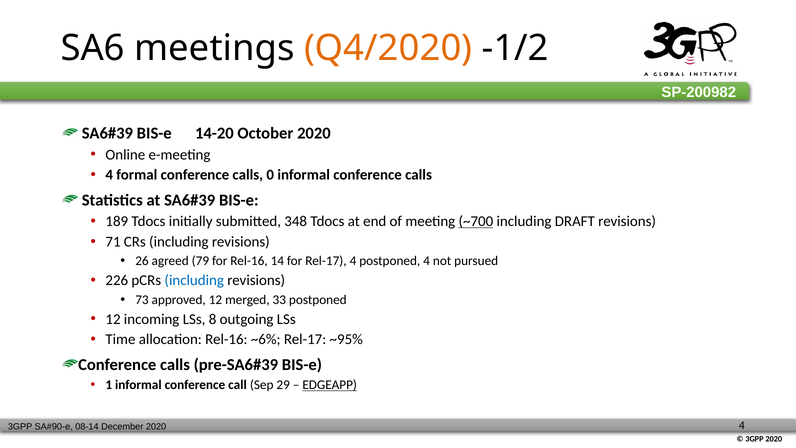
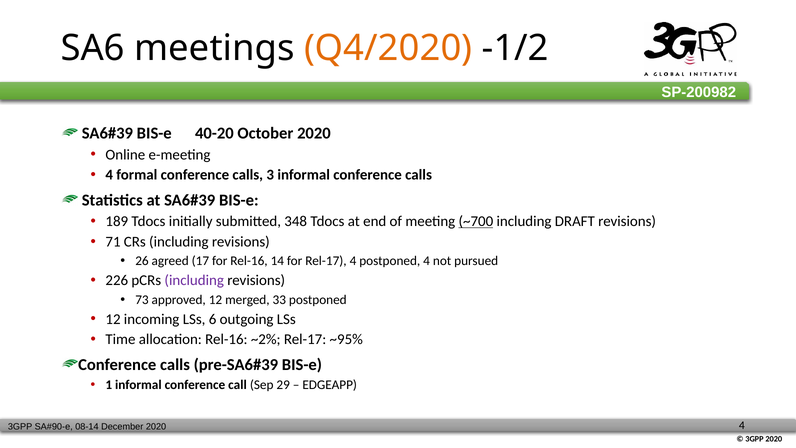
14-20: 14-20 -> 40-20 (214, 133)
0: 0 -> 3 (270, 175)
79: 79 -> 17 (200, 261)
including colour: blue -> purple (194, 280)
8: 8 -> 6 (213, 319)
~6%: ~6% -> ~2% (266, 339)
EDGEAPP underline: present -> none (330, 385)
